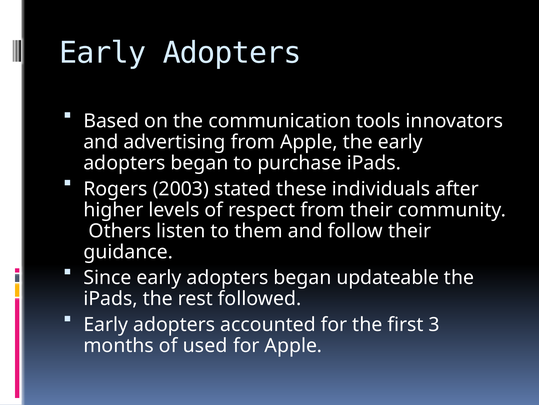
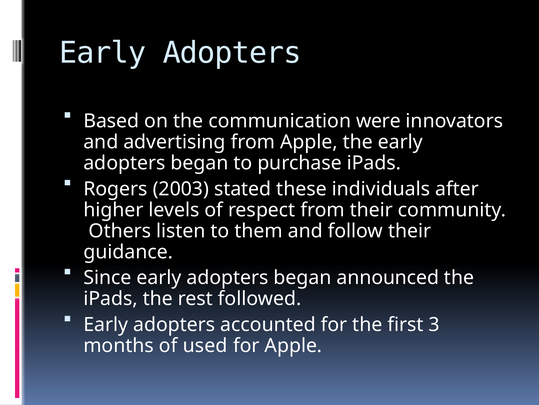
tools: tools -> were (378, 121)
updateable: updateable -> announced (388, 277)
